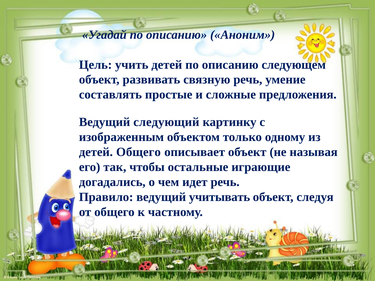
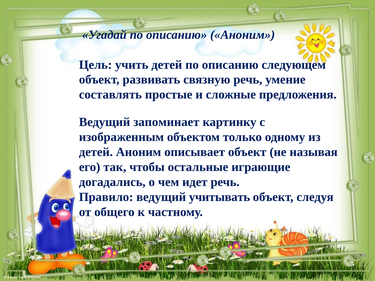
следующий: следующий -> запоминает (166, 122)
детей Общего: Общего -> Аноним (139, 152)
